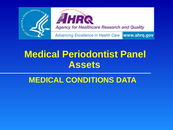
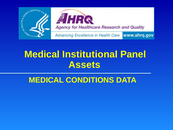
Periodontist: Periodontist -> Institutional (90, 54)
